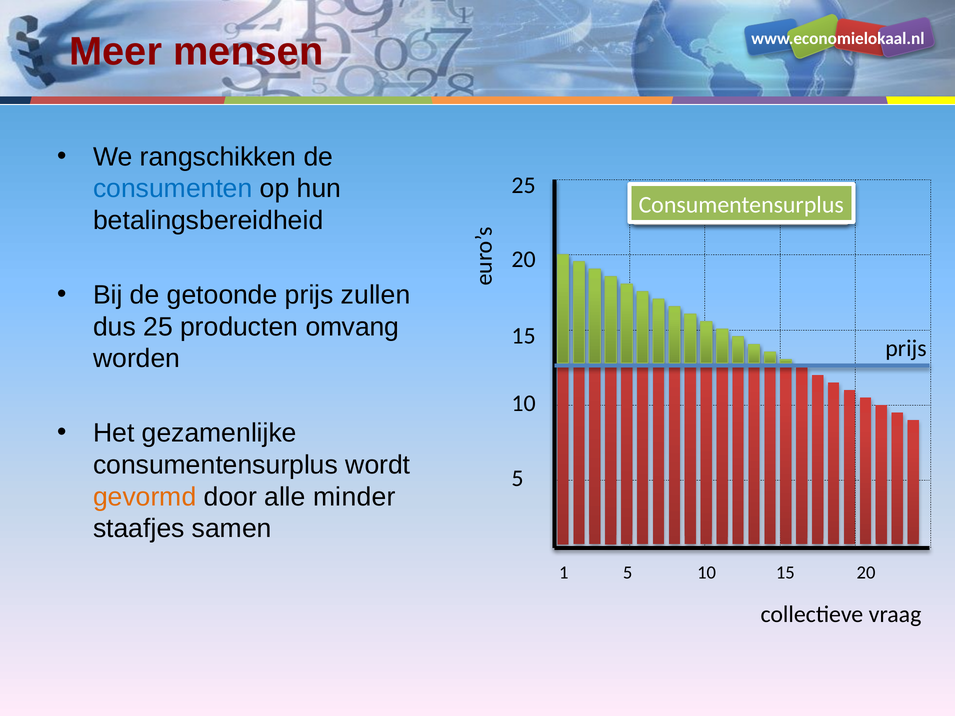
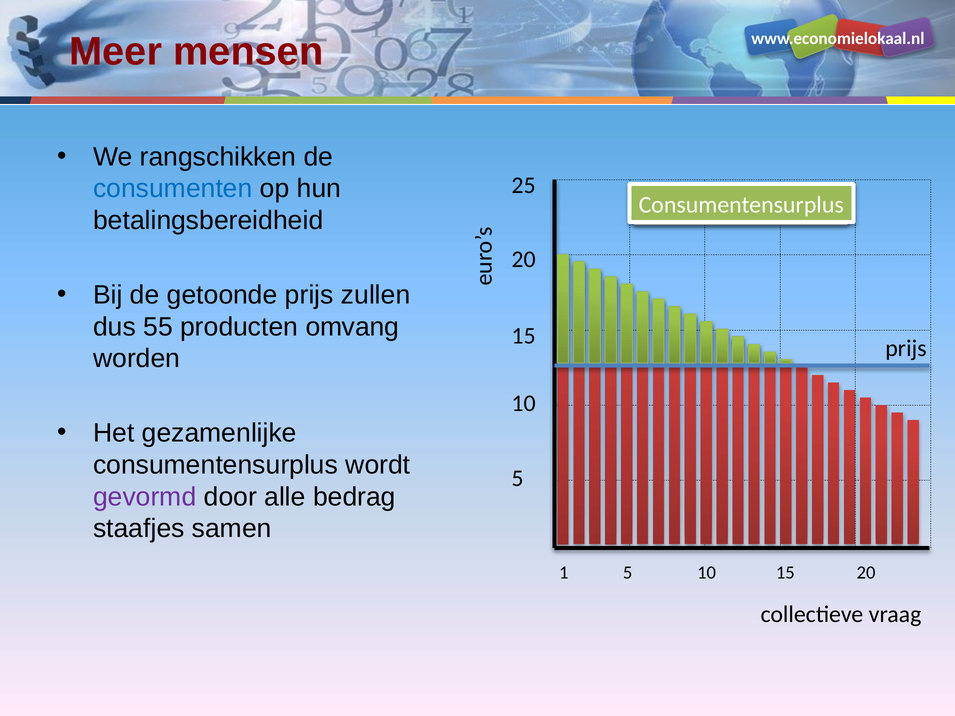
dus 25: 25 -> 55 (158, 327)
gevormd colour: orange -> purple (145, 497)
minder: minder -> bedrag (354, 497)
